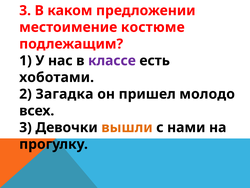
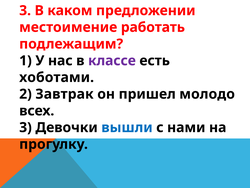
костюме: костюме -> работать (153, 27)
Загадка: Загадка -> Завтрак (65, 94)
вышли colour: orange -> blue (127, 127)
